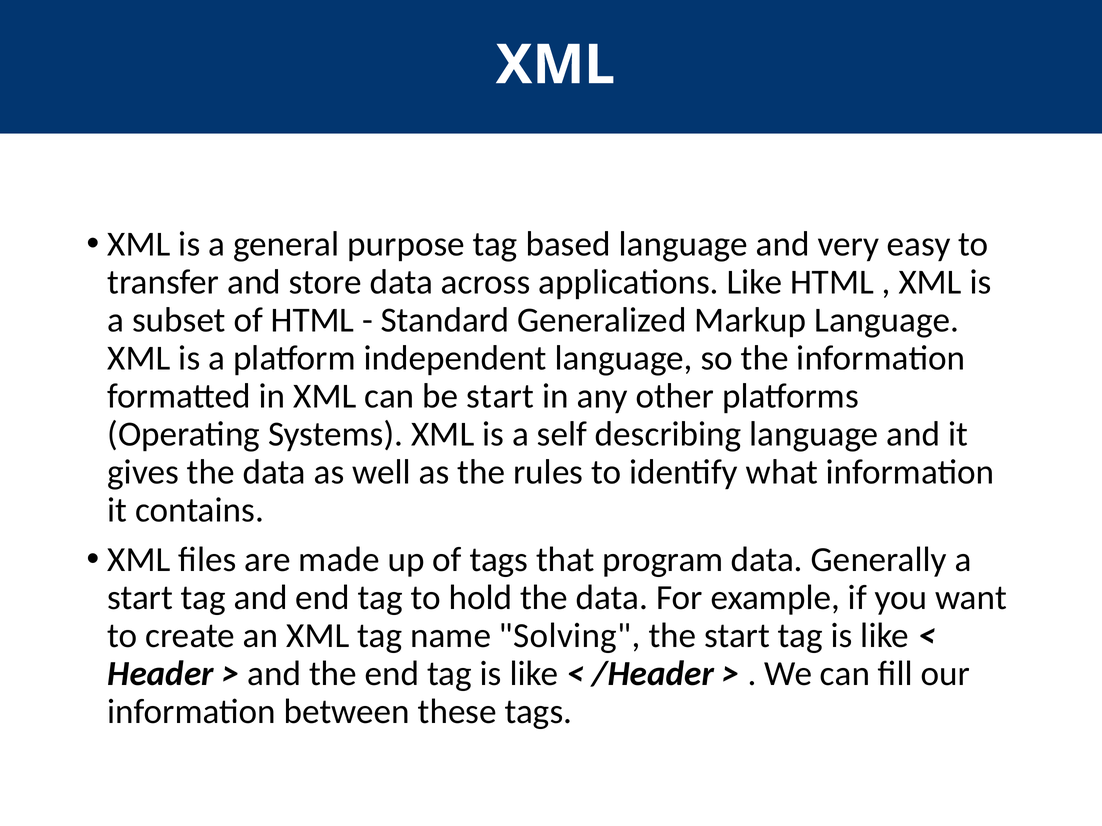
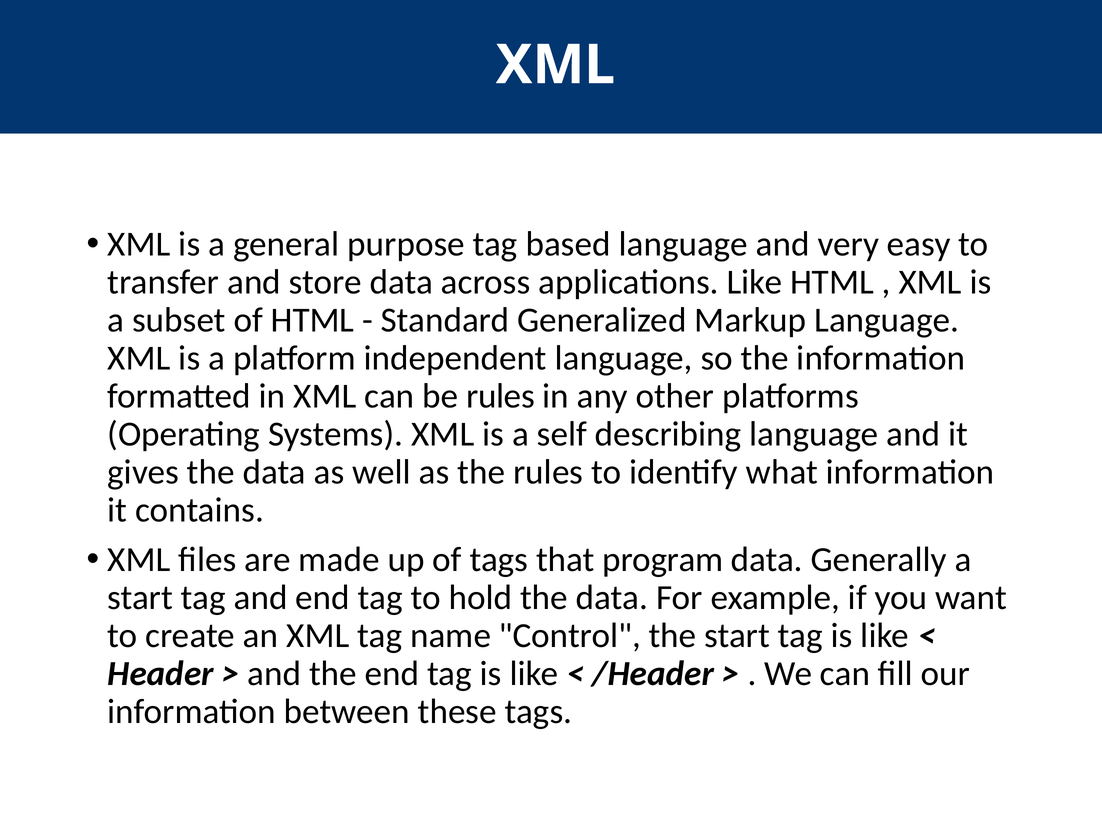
be start: start -> rules (501, 396)
Solving: Solving -> Control (570, 636)
